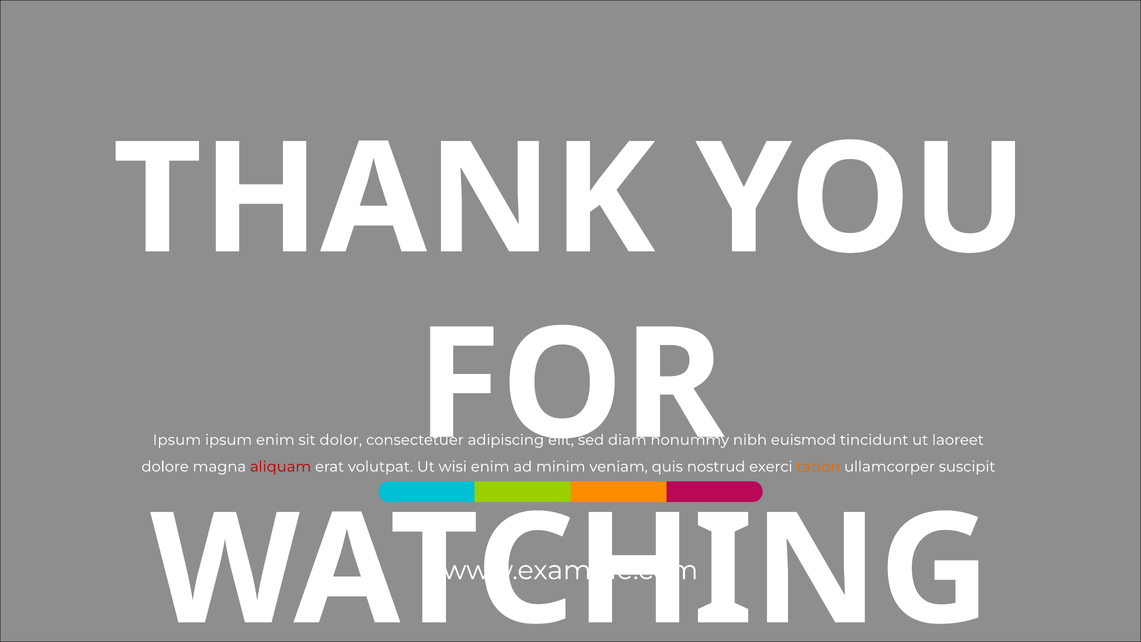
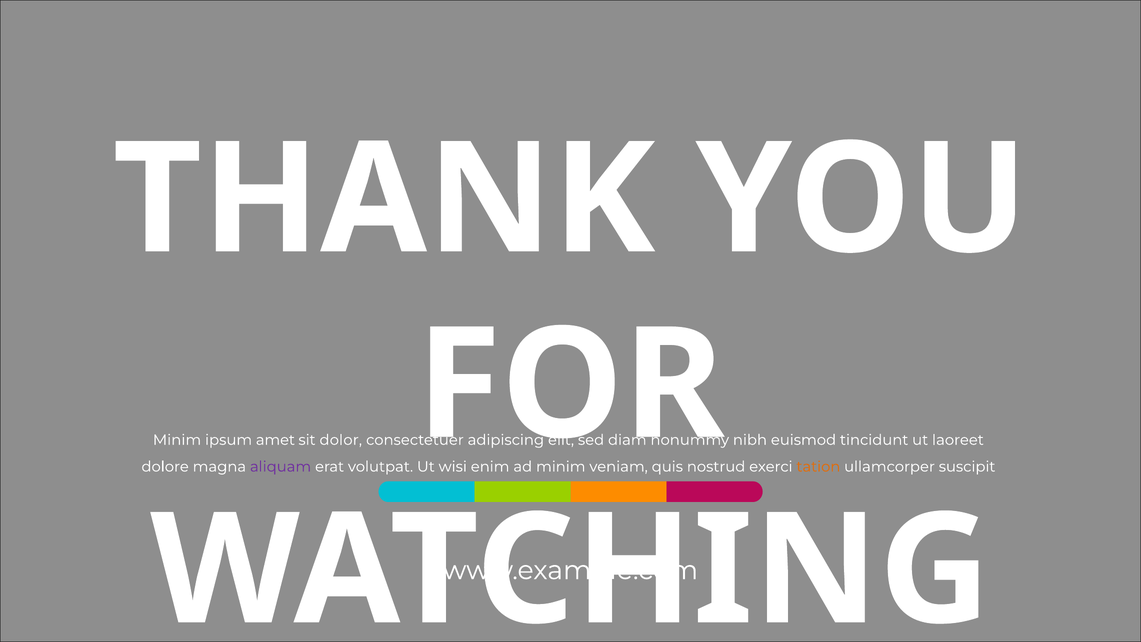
Ipsum: Ipsum -> Minim (177, 440)
ipsum enim: enim -> amet (275, 440)
aliquam colour: red -> purple (281, 467)
